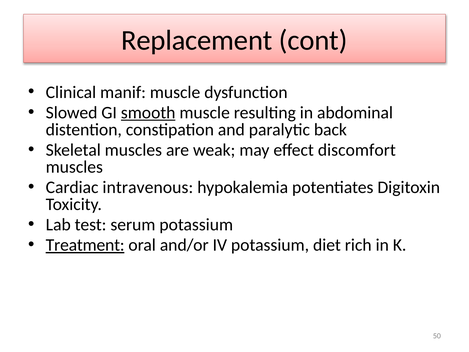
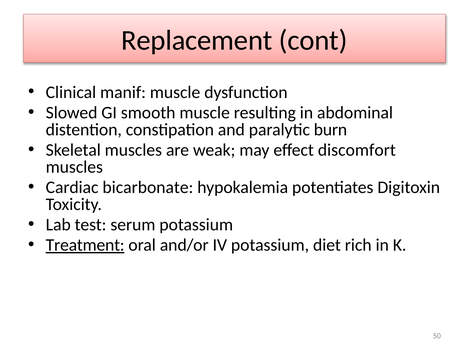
smooth underline: present -> none (148, 113)
back: back -> burn (330, 129)
intravenous: intravenous -> bicarbonate (148, 187)
